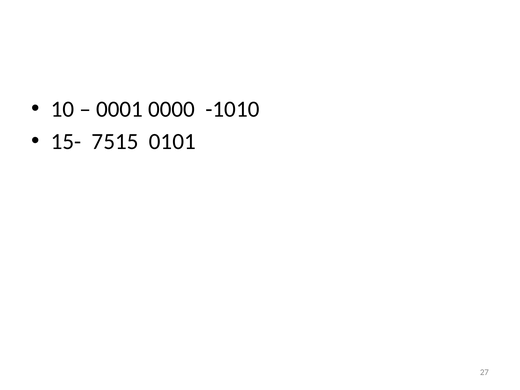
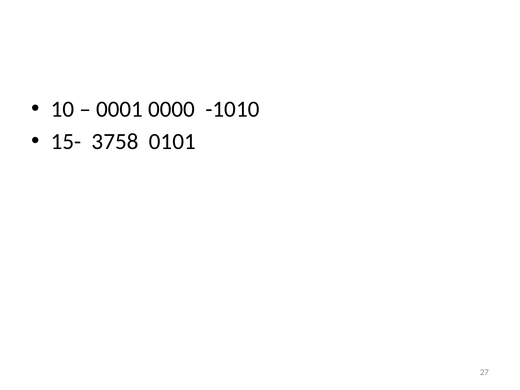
7515: 7515 -> 3758 (115, 141)
